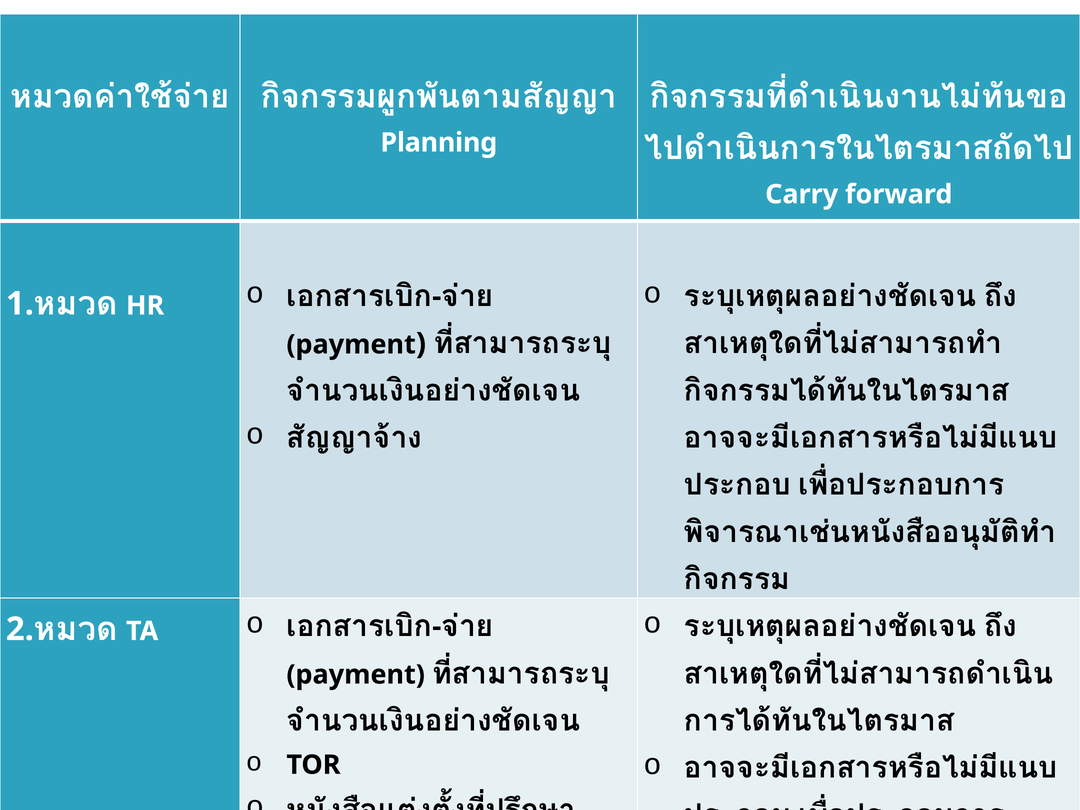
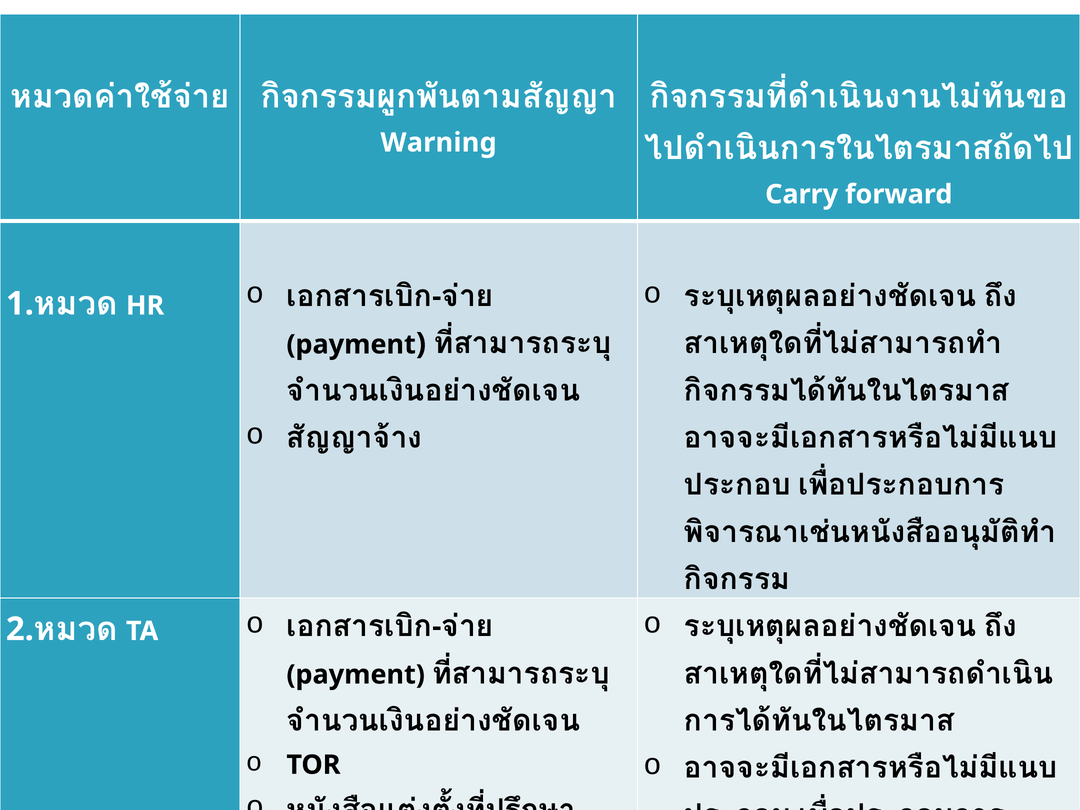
Planning: Planning -> Warning (439, 143)
